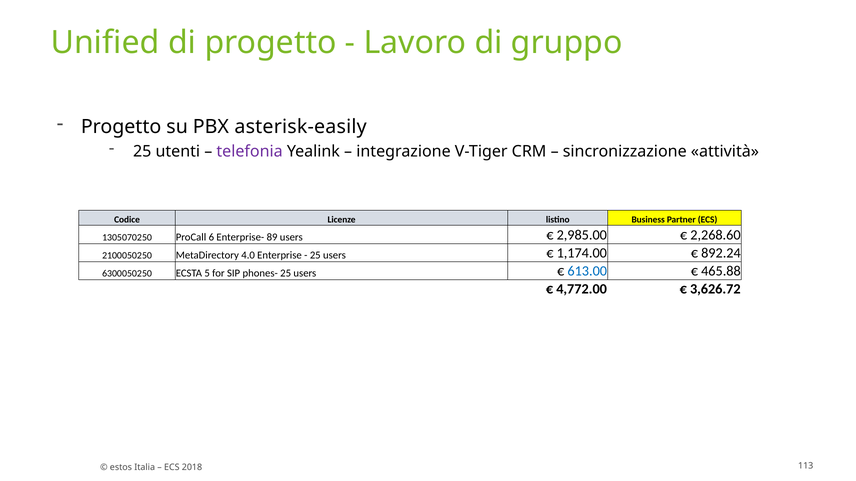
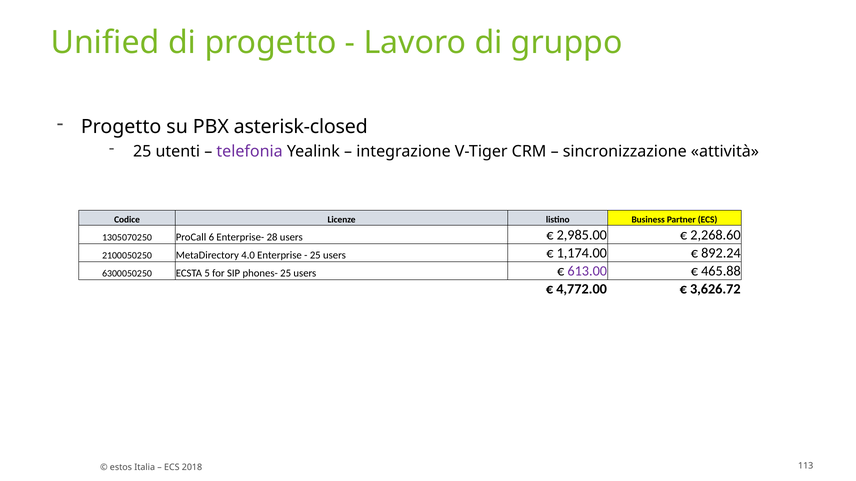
asterisk-easily: asterisk-easily -> asterisk-closed (301, 127)
89: 89 -> 28 (272, 237)
613.00 colour: blue -> purple (587, 271)
